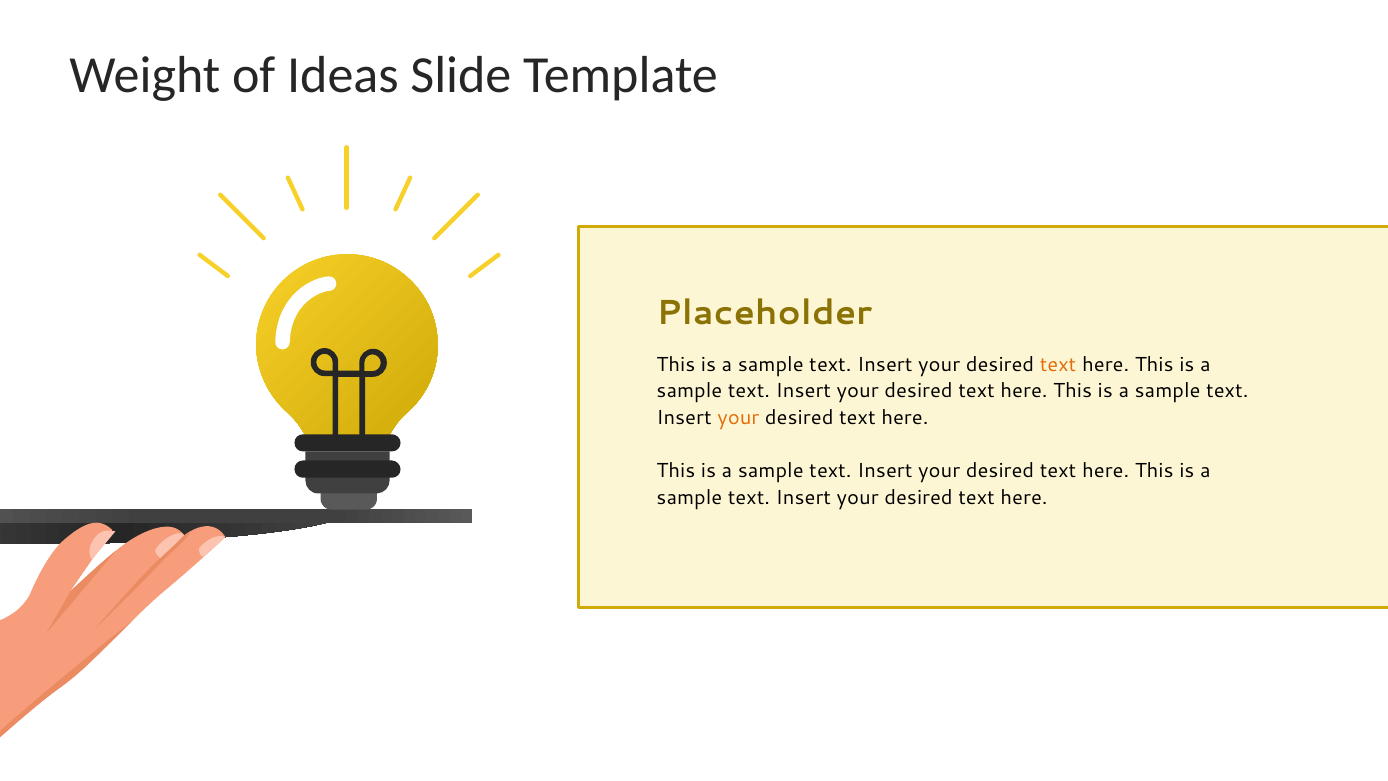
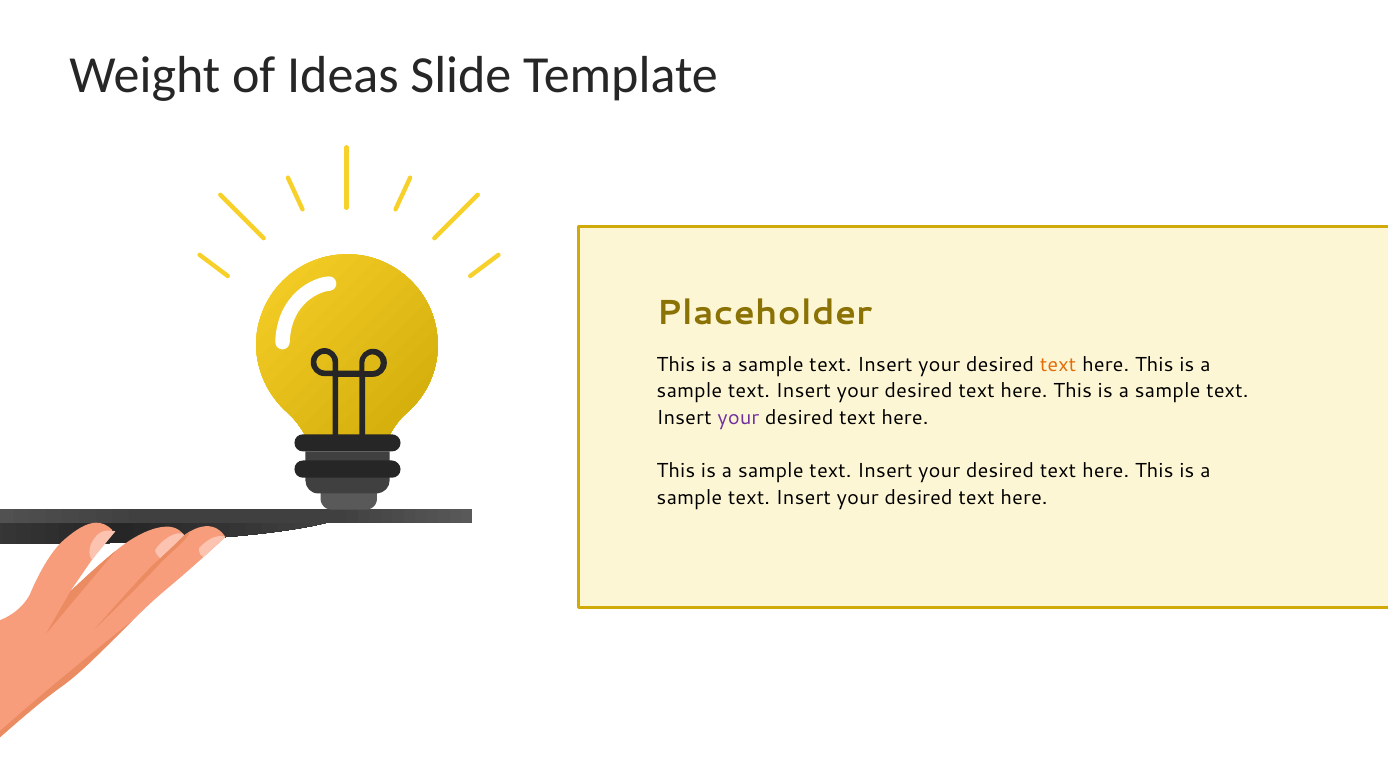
your colour: orange -> purple (738, 418)
